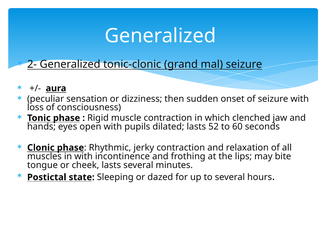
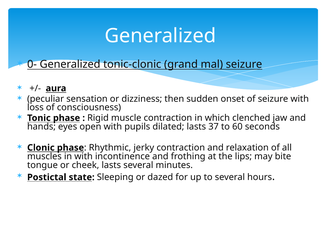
2-: 2- -> 0- (32, 64)
52: 52 -> 37 (214, 127)
